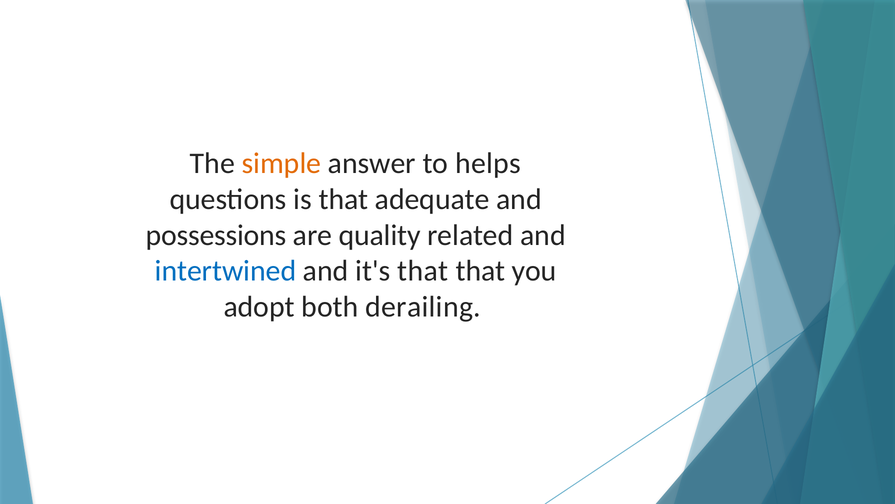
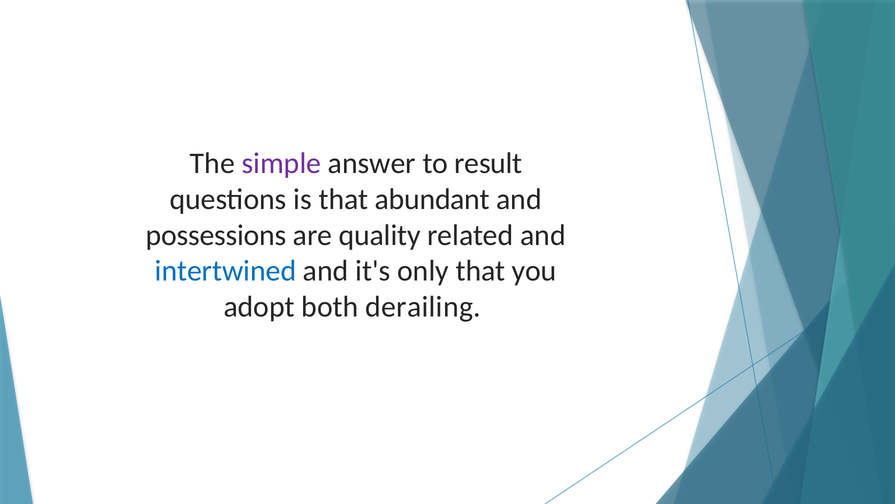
simple colour: orange -> purple (282, 163)
helps: helps -> result (488, 163)
adequate: adequate -> abundant (432, 199)
it's that: that -> only (423, 271)
